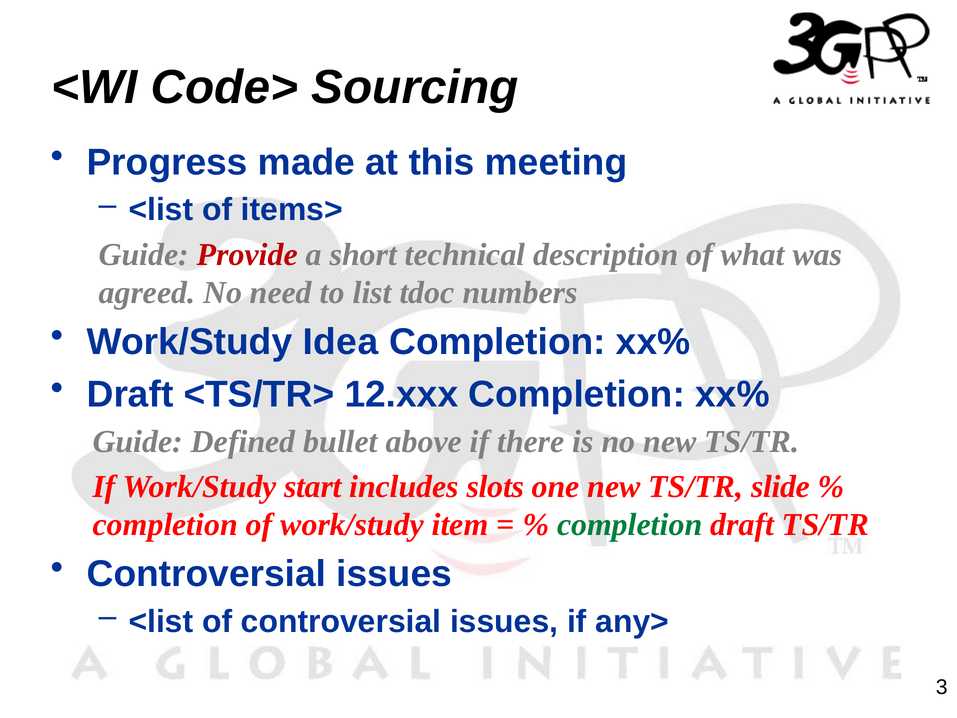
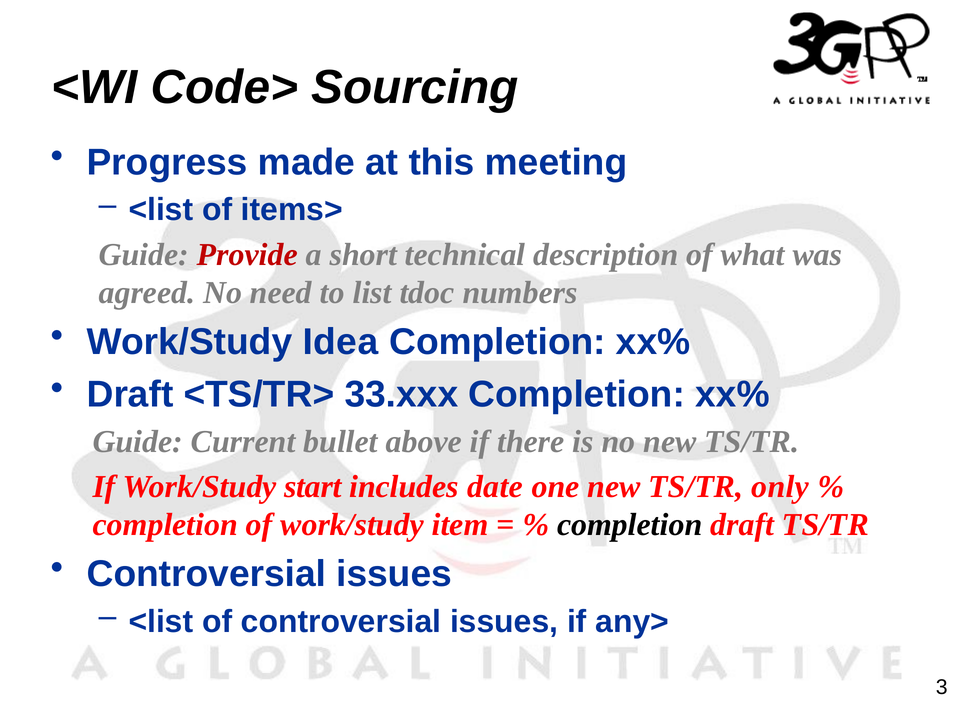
12.xxx: 12.xxx -> 33.xxx (401, 394)
Defined: Defined -> Current (243, 442)
slots: slots -> date (495, 486)
slide: slide -> only (780, 486)
completion colour: green -> black (630, 525)
